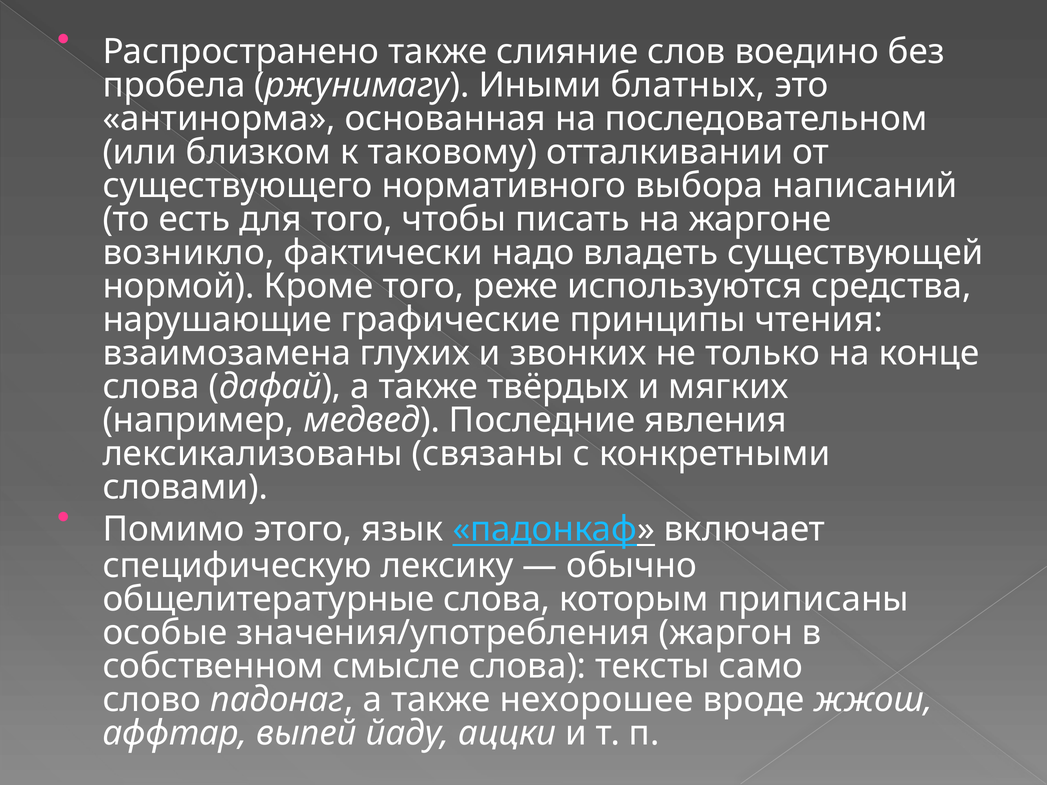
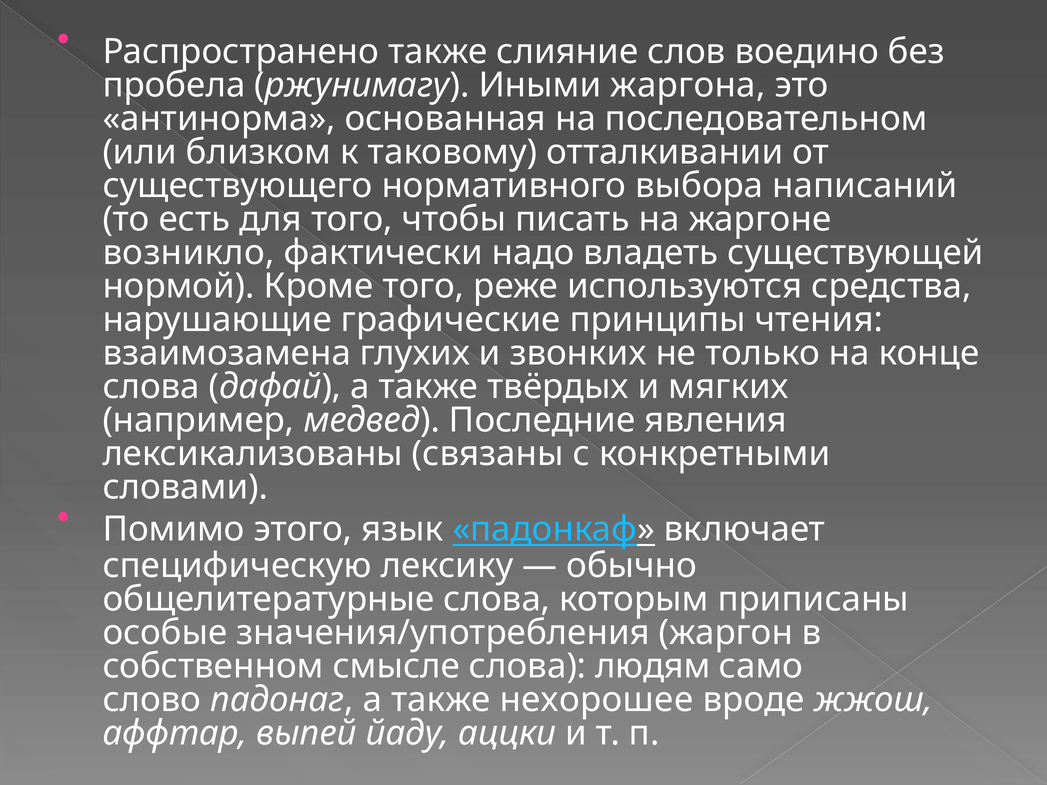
блатных: блатных -> жаргона (688, 85)
тексты: тексты -> людям (653, 666)
